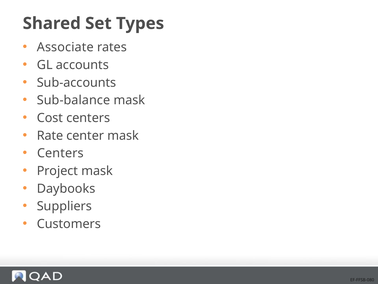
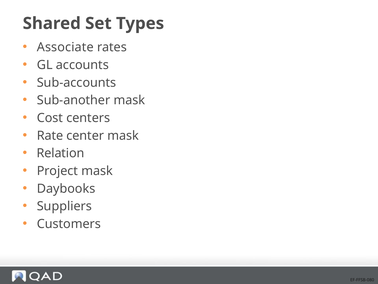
Sub-balance: Sub-balance -> Sub-another (74, 100)
Centers: Centers -> Relation (61, 153)
